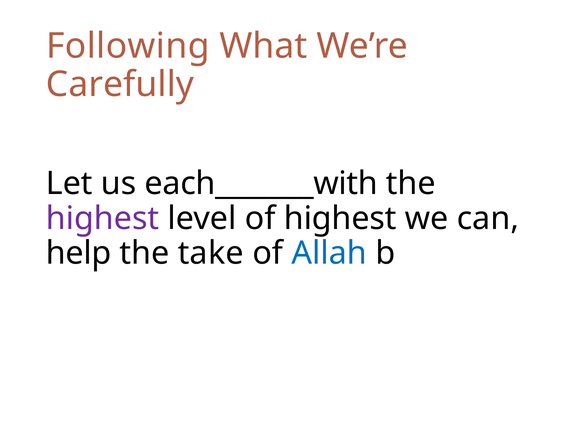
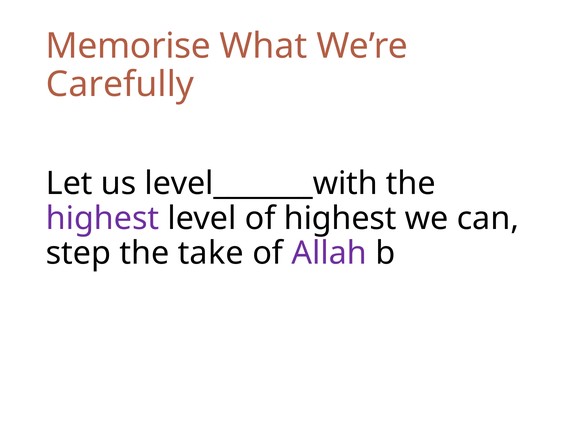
Following: Following -> Memorise (128, 46)
each_______with: each_______with -> level_______with (261, 183)
help: help -> step (78, 253)
Allah colour: blue -> purple (329, 253)
